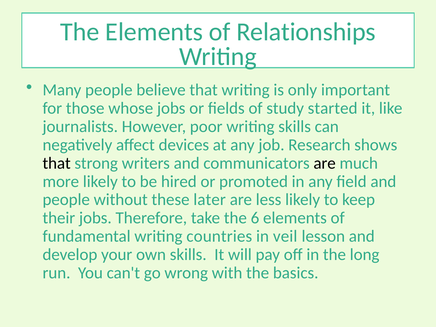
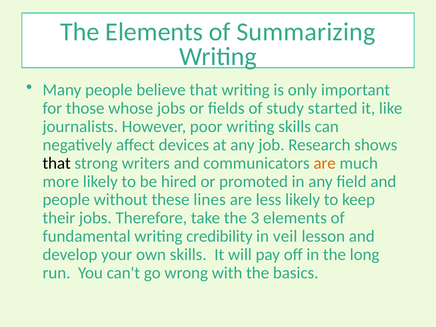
Relationships: Relationships -> Summarizing (306, 32)
are colour: black -> orange (325, 163)
later: later -> lines (210, 200)
6: 6 -> 3 (255, 218)
countries: countries -> credibility (219, 236)
